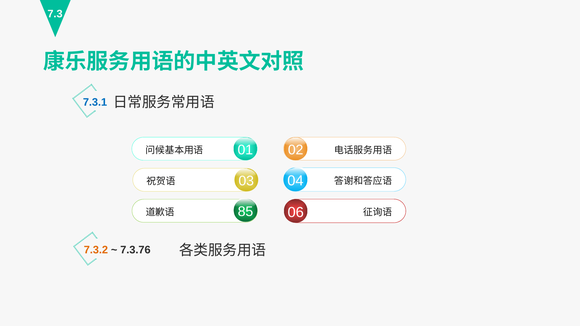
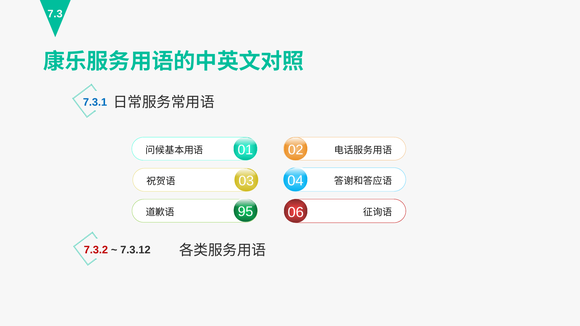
85: 85 -> 95 (246, 212)
7.3.2 colour: orange -> red (96, 250)
7.3.76: 7.3.76 -> 7.3.12 (135, 250)
